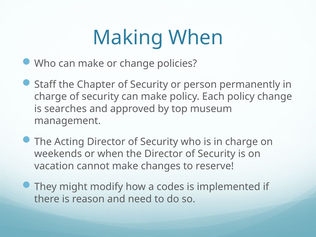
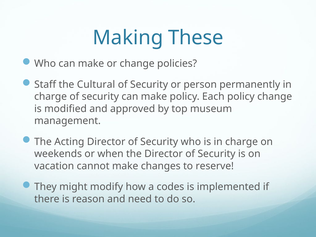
Making When: When -> These (196, 38)
Chapter: Chapter -> Cultural (96, 85)
searches: searches -> modified (66, 109)
